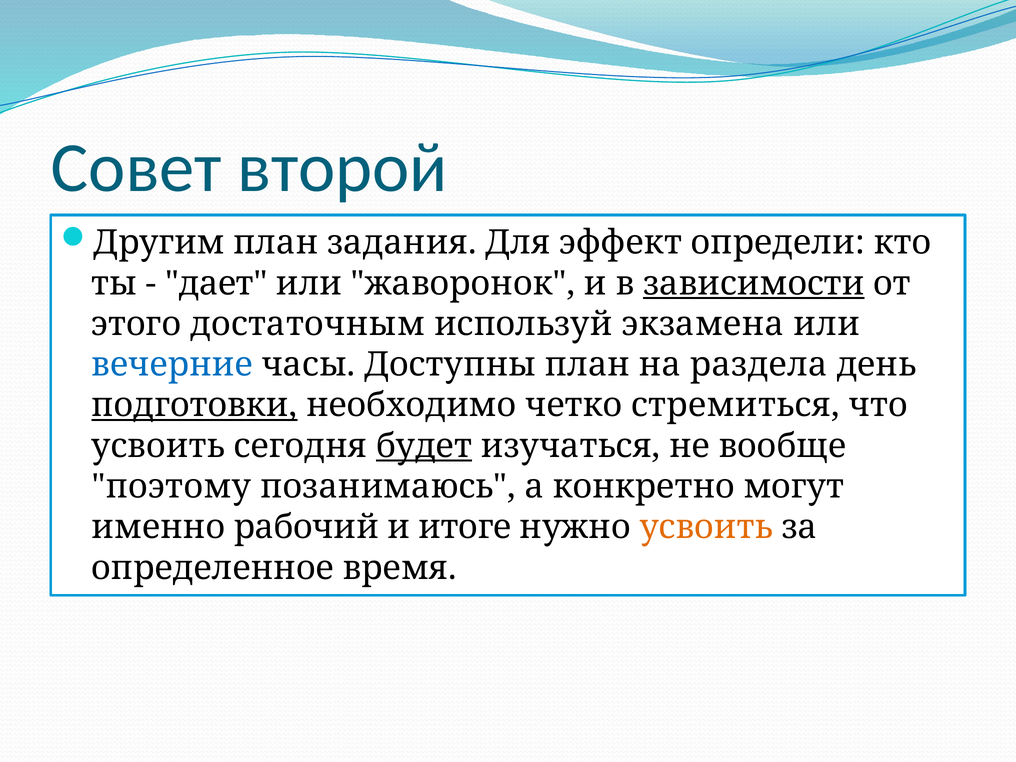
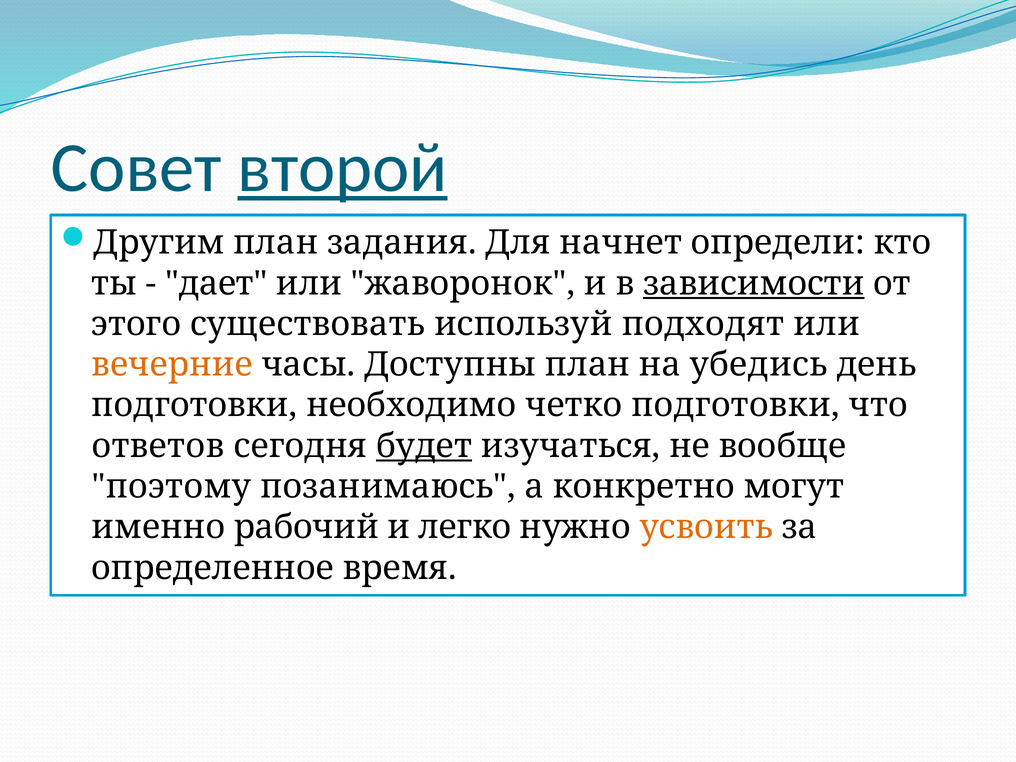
второй underline: none -> present (342, 168)
эффект: эффект -> начнет (621, 243)
достаточным: достаточным -> существовать (308, 324)
экзамена: экзамена -> подходят (703, 324)
вечерние colour: blue -> orange (172, 365)
раздела: раздела -> убедись (759, 365)
подготовки underline: present -> none (194, 405)
четко стремиться: стремиться -> подготовки (735, 405)
усвоить: усвоить -> ответов (158, 446)
итоге: итоге -> легко (465, 527)
